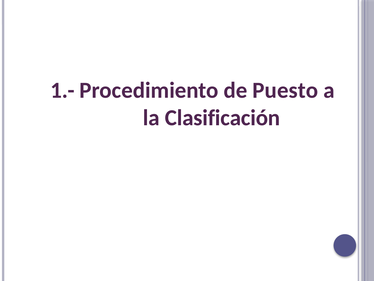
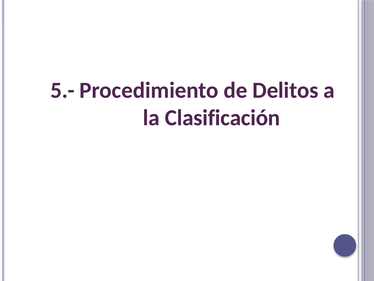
1.-: 1.- -> 5.- (63, 90)
Puesto: Puesto -> Delitos (285, 90)
